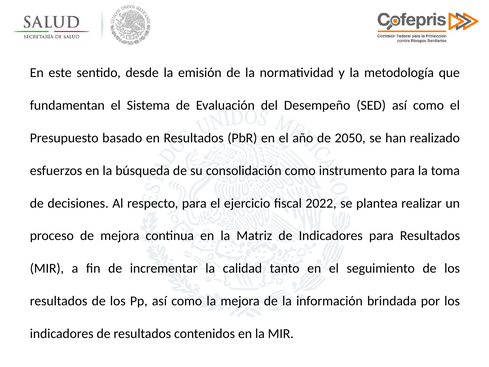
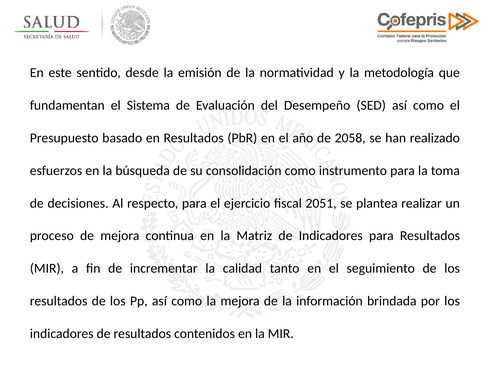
2050: 2050 -> 2058 (350, 138)
2022: 2022 -> 2051 (321, 203)
